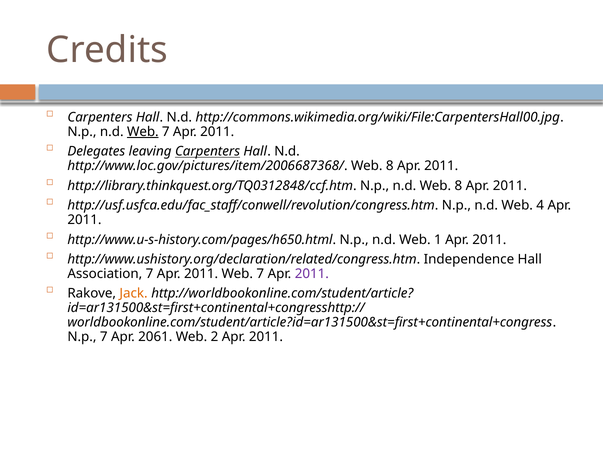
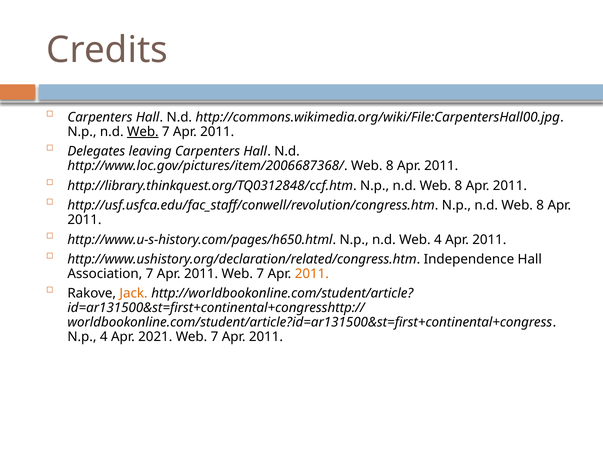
Carpenters underline: present -> none (208, 152)
4: 4 -> 8 (540, 206)
Web 1: 1 -> 4 (438, 240)
2011 colour: purple -> orange (312, 274)
N.p 7: 7 -> 4 (104, 337)
2061: 2061 -> 2021 (155, 337)
2: 2 -> 7 (215, 337)
